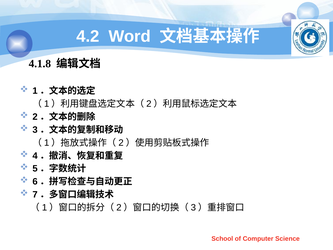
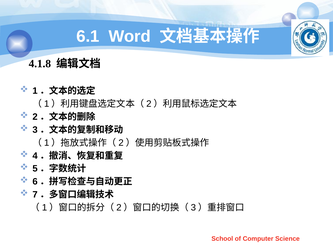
4.2: 4.2 -> 6.1 (88, 36)
